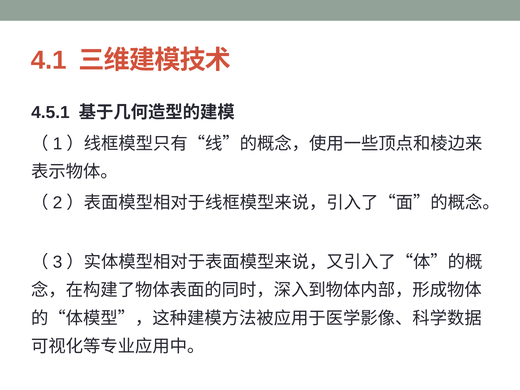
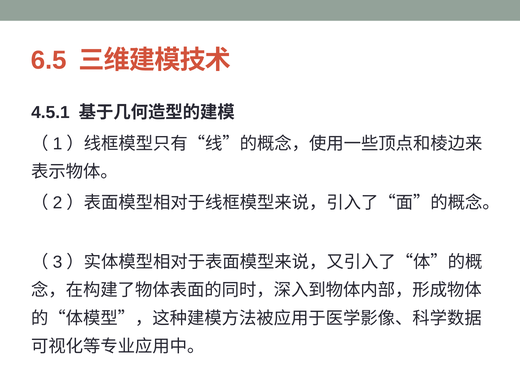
4.1: 4.1 -> 6.5 (49, 60)
